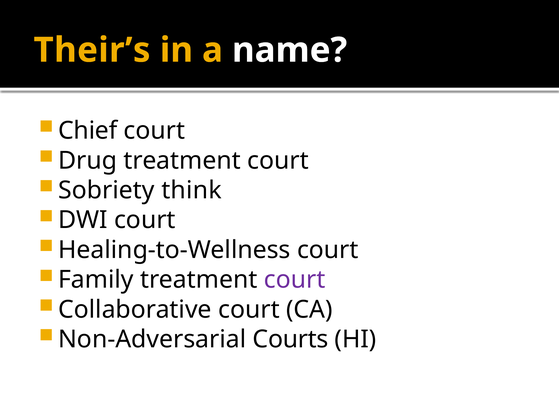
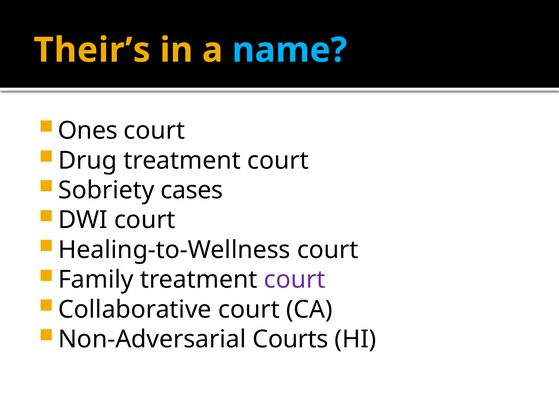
name colour: white -> light blue (290, 50)
Chief: Chief -> Ones (88, 131)
think: think -> cases (192, 190)
